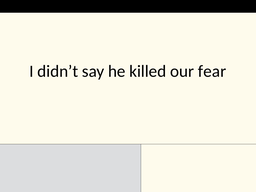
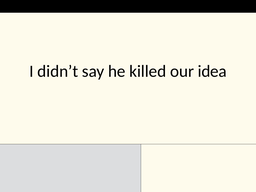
fear: fear -> idea (212, 71)
